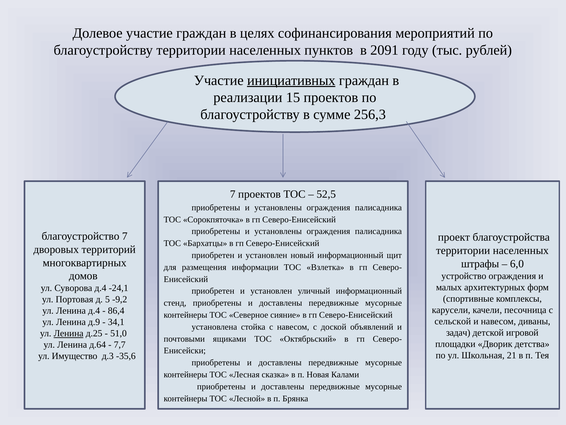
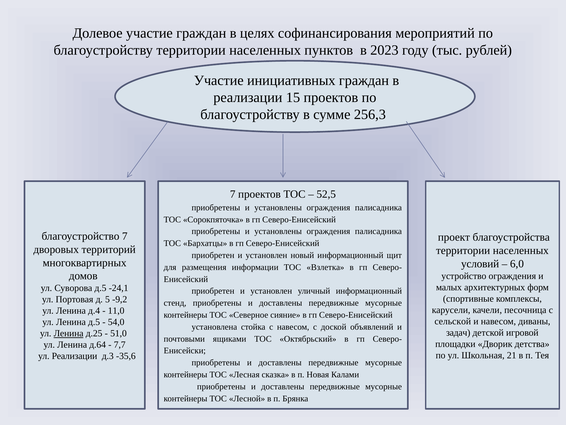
2091: 2091 -> 2023 (384, 50)
инициативных underline: present -> none (291, 80)
штрафы: штрафы -> условий (480, 263)
Суворова д.4: д.4 -> д.5 (100, 288)
86,4: 86,4 -> 11,0 (116, 310)
Ленина д.9: д.9 -> д.5 (94, 322)
34,1: 34,1 -> 54,0 (116, 322)
ул Имущество: Имущество -> Реализации (75, 356)
